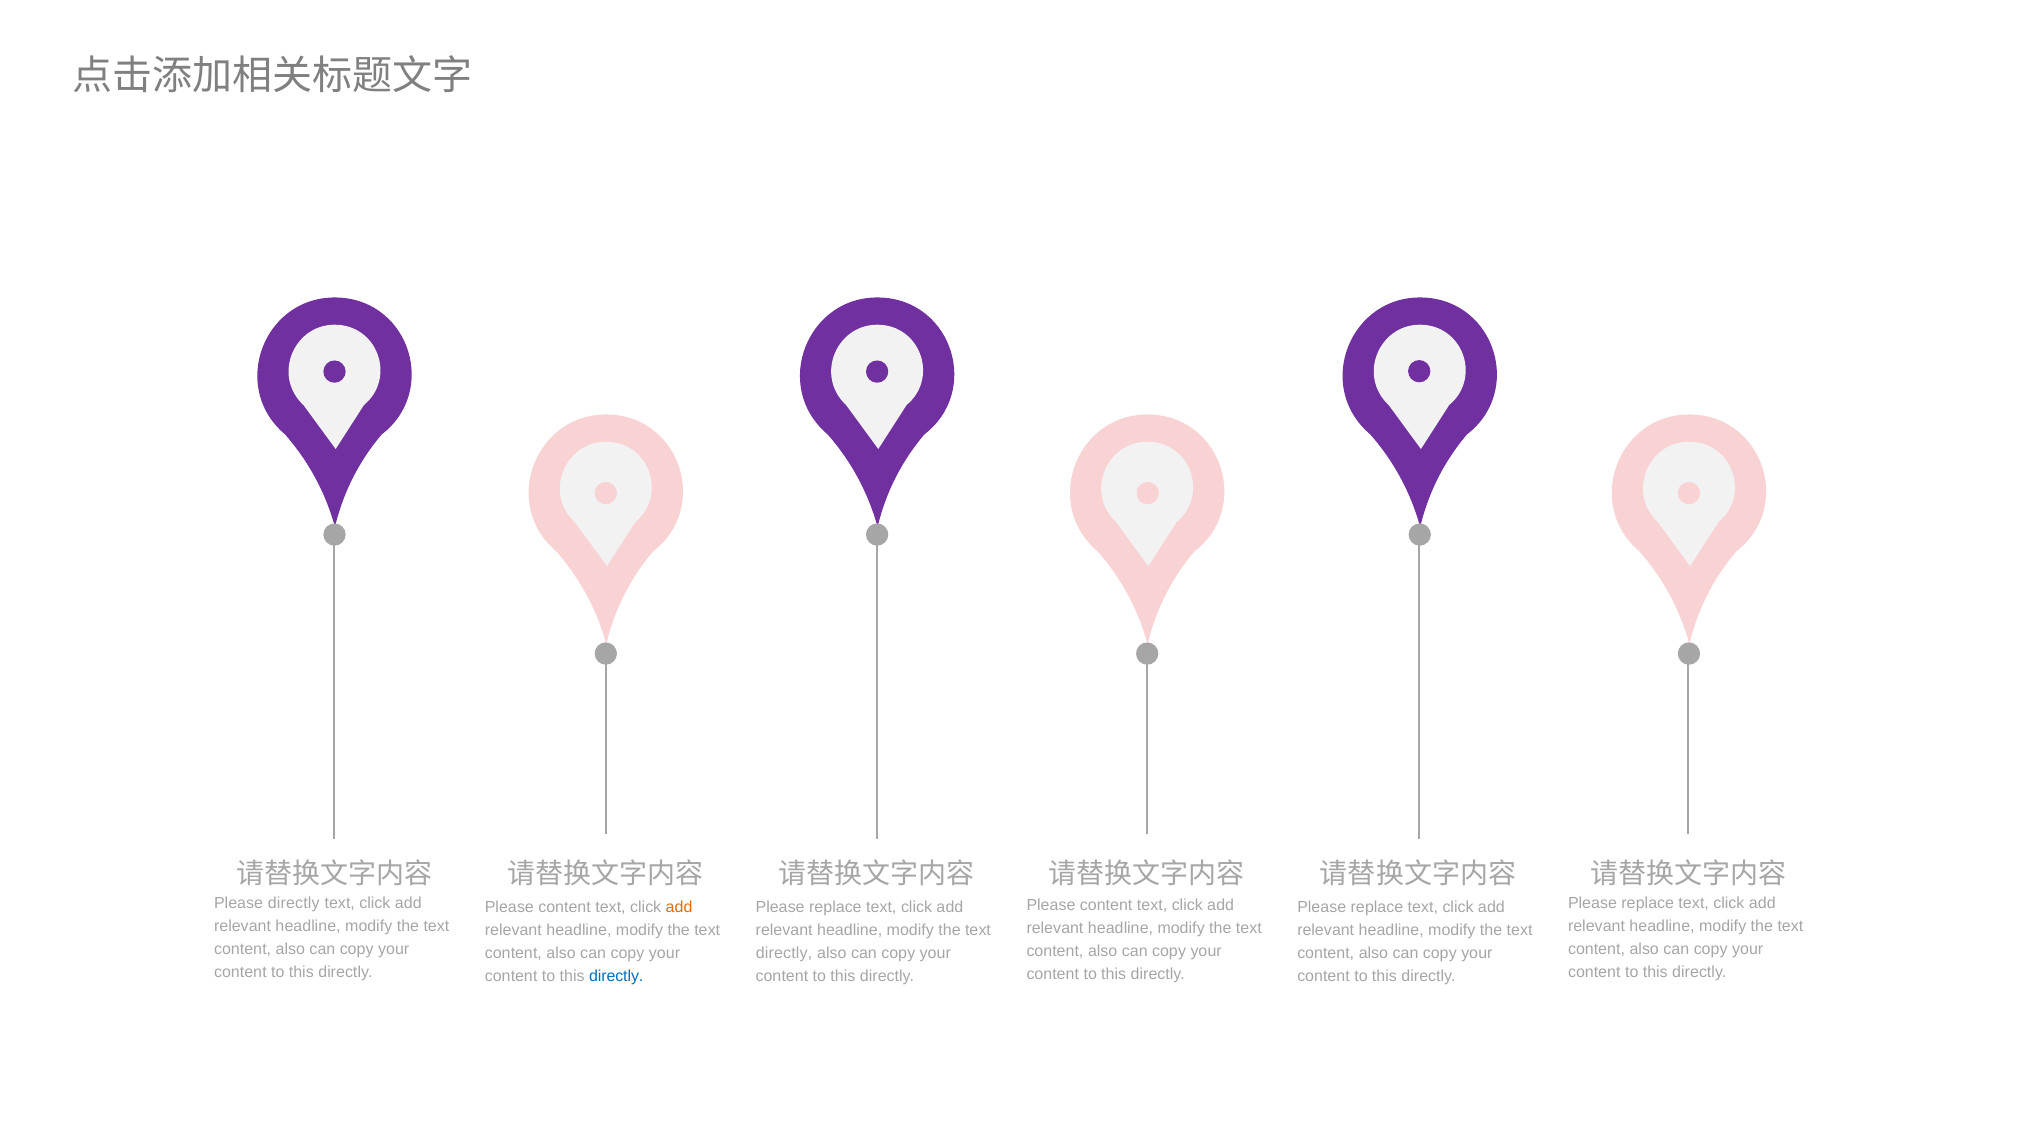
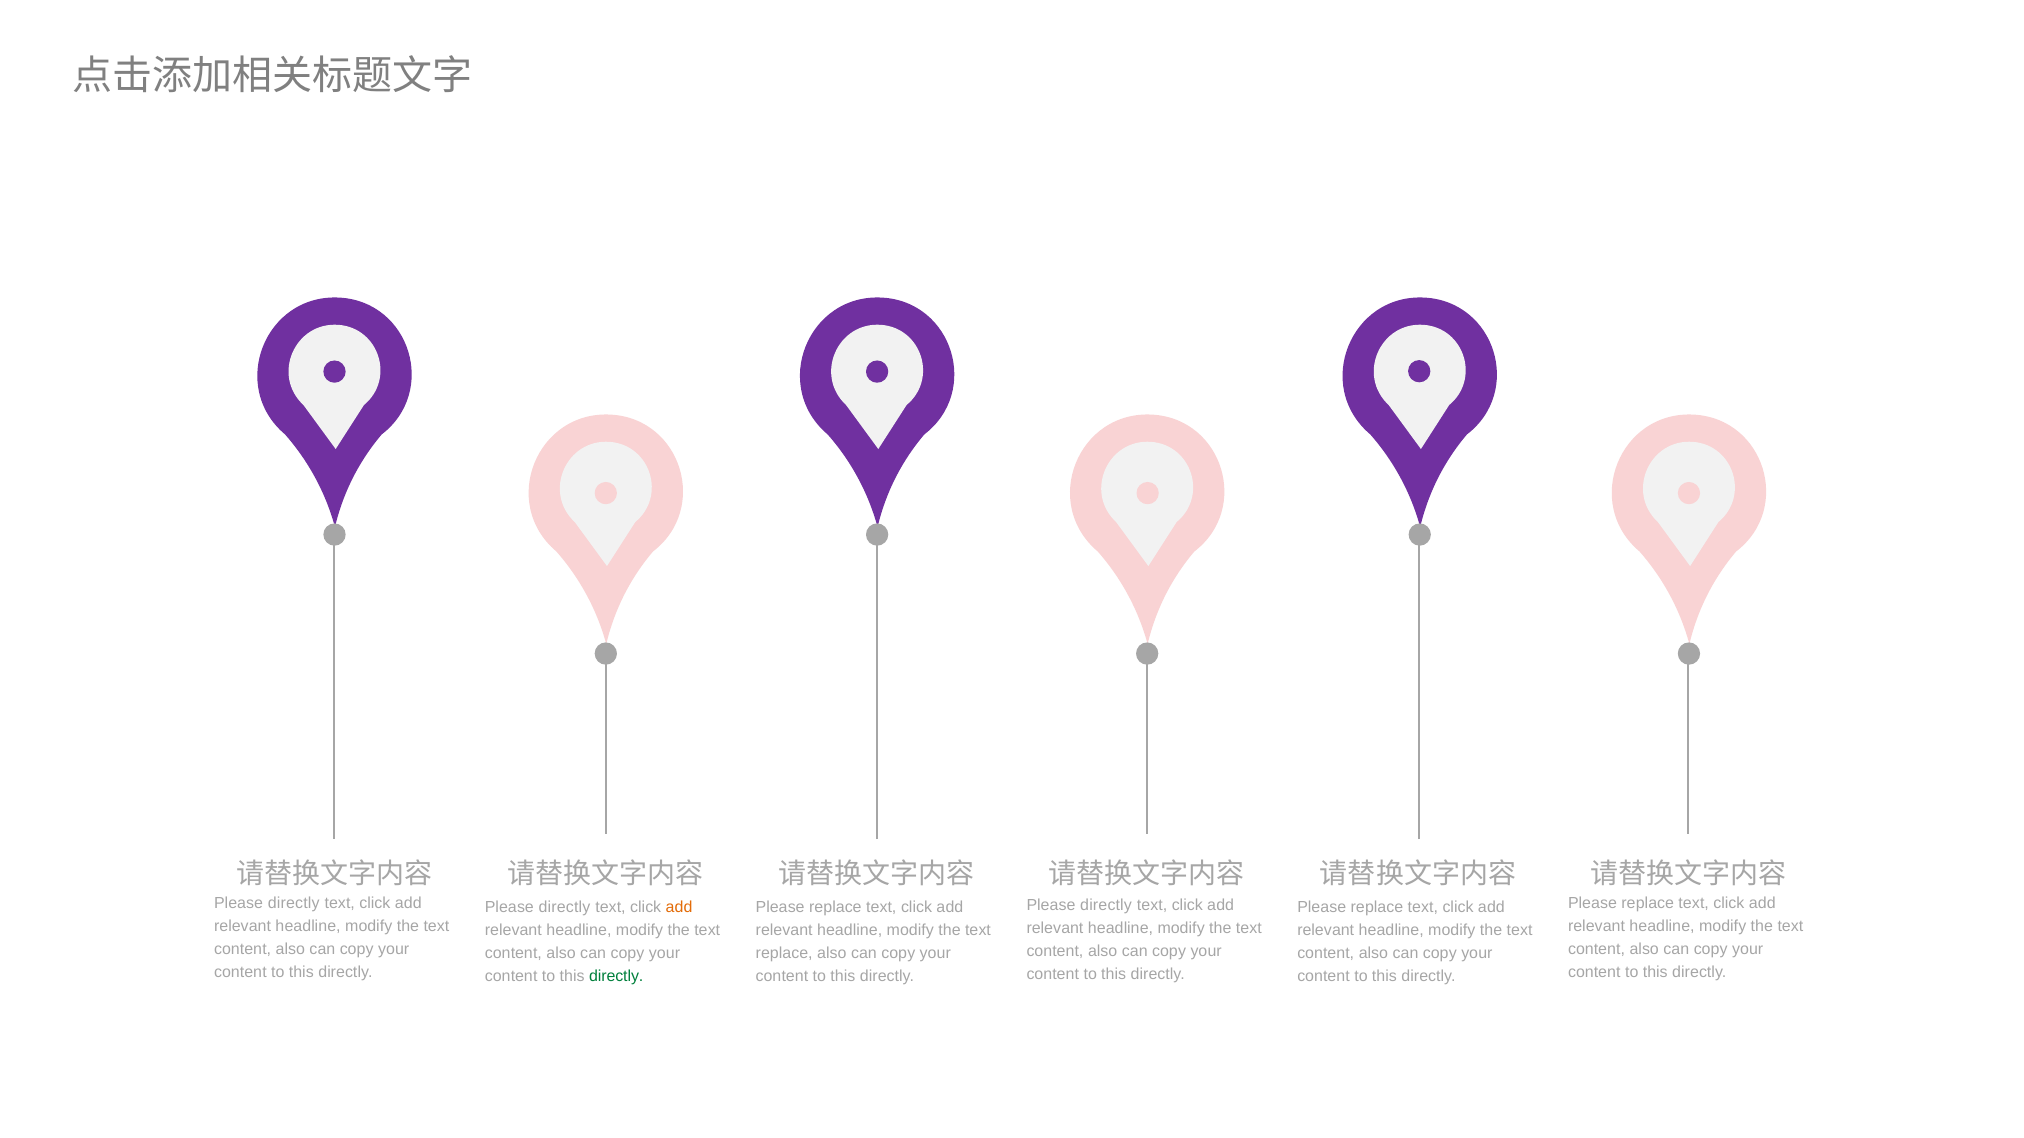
content: content -> directly (1106, 906)
content: content -> directly (564, 908)
directly: directly -> replace (784, 954)
directly colour: blue -> green (616, 977)
